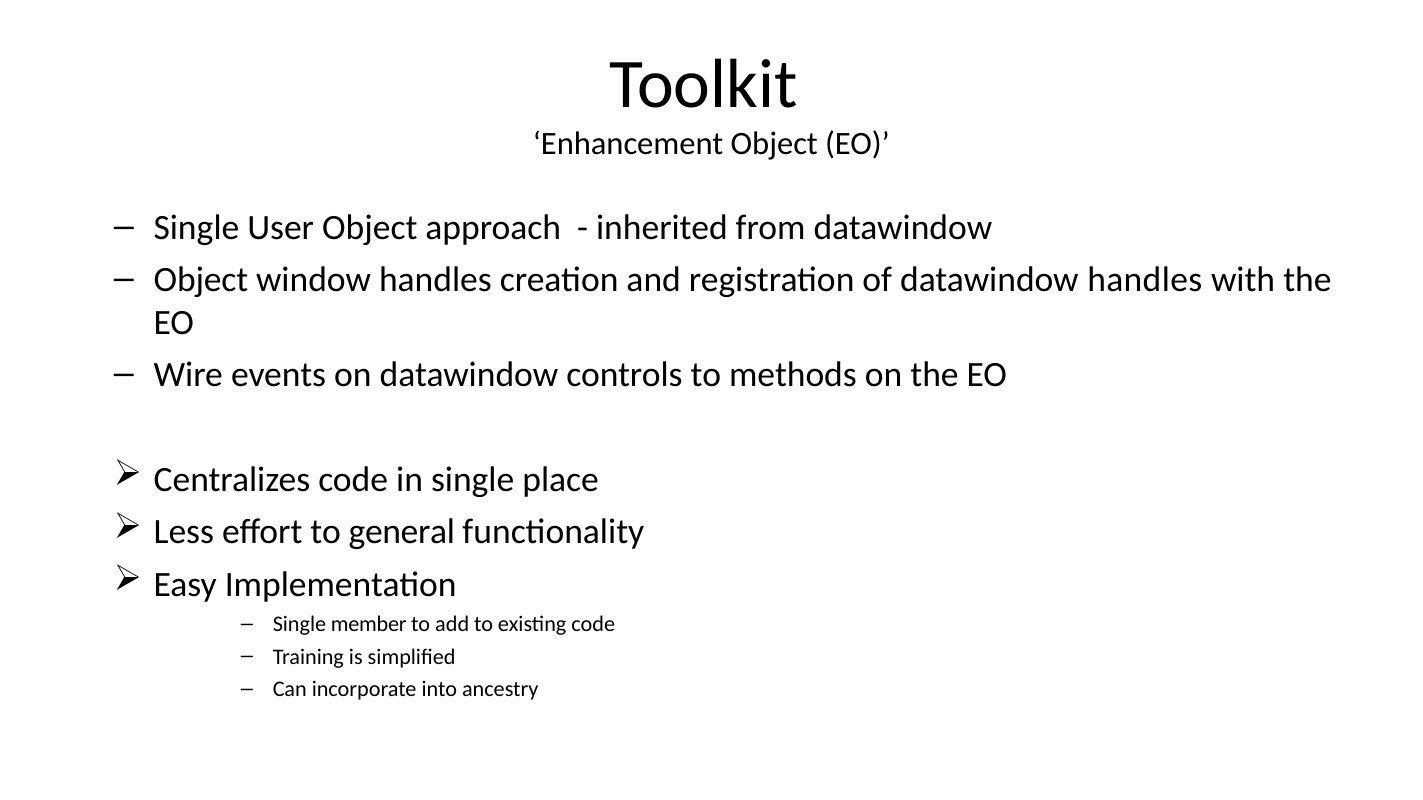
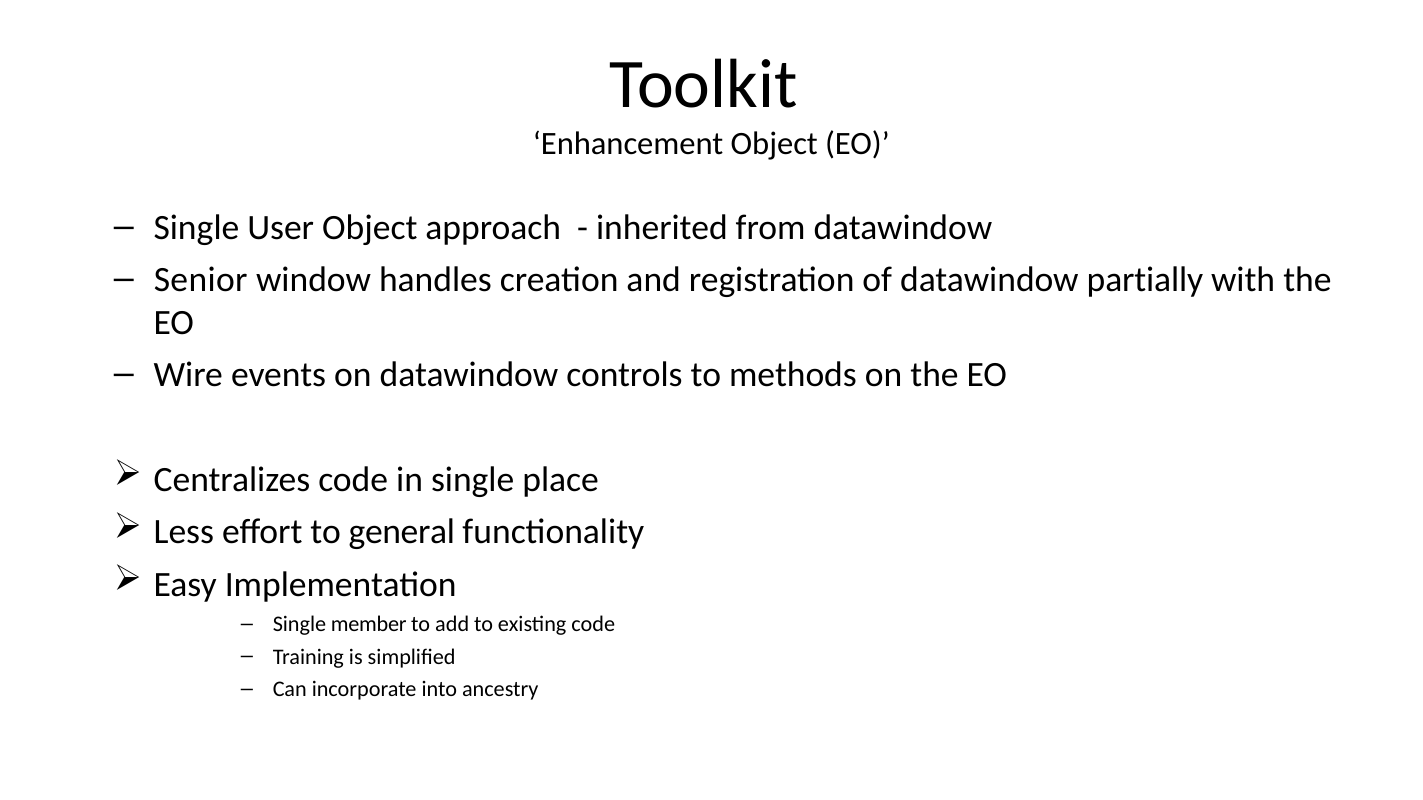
Object: Object -> Senior (201, 280)
datawindow handles: handles -> partially (1145, 280)
